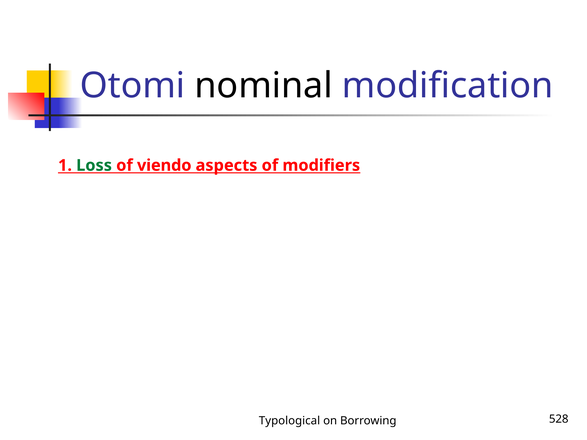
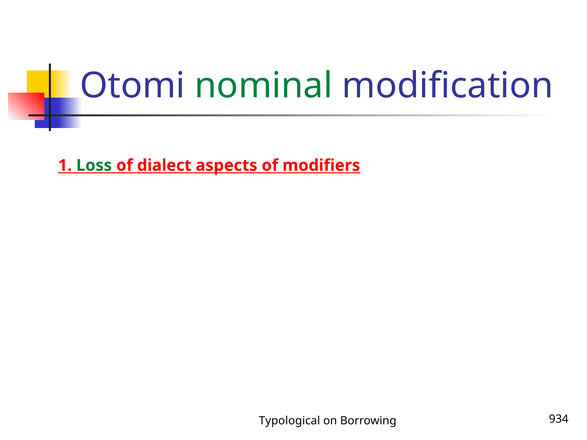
nominal colour: black -> green (264, 86)
viendo: viendo -> dialect (164, 165)
528: 528 -> 934 (559, 419)
